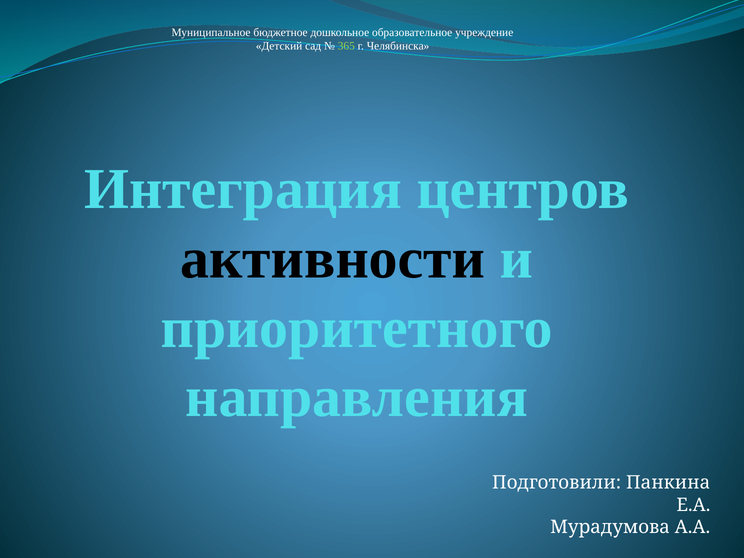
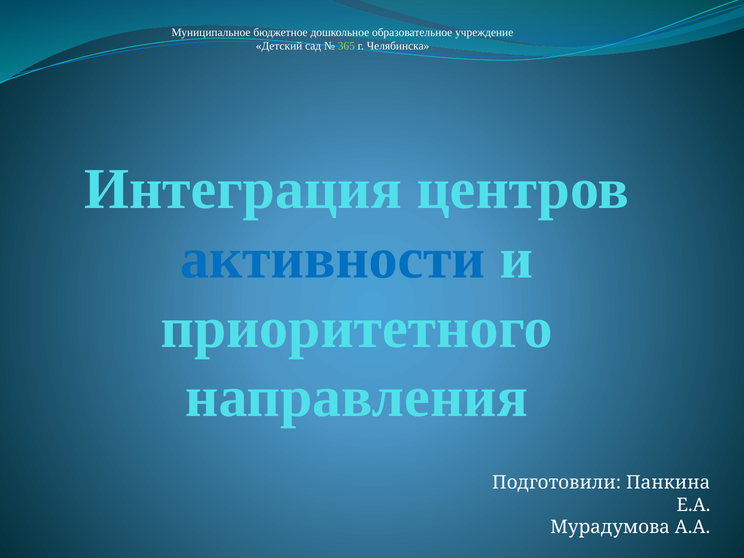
активности colour: black -> blue (333, 258)
